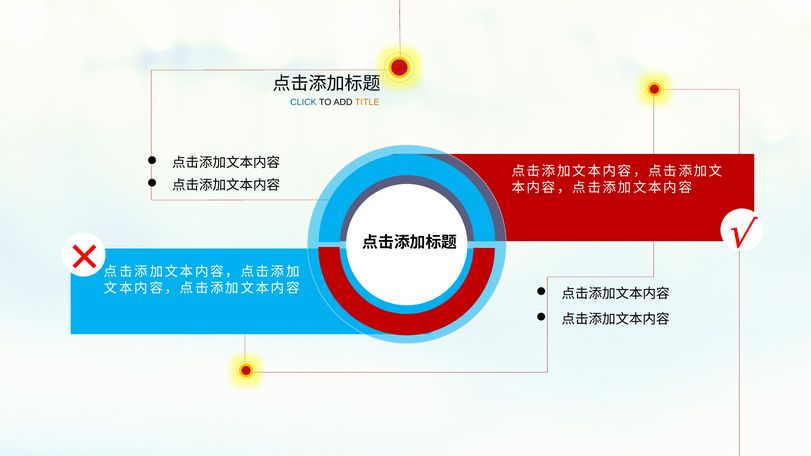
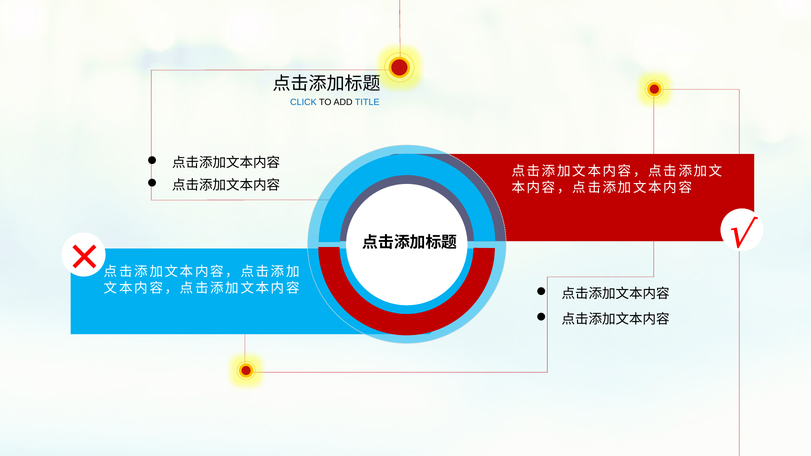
TITLE colour: orange -> blue (367, 102)
